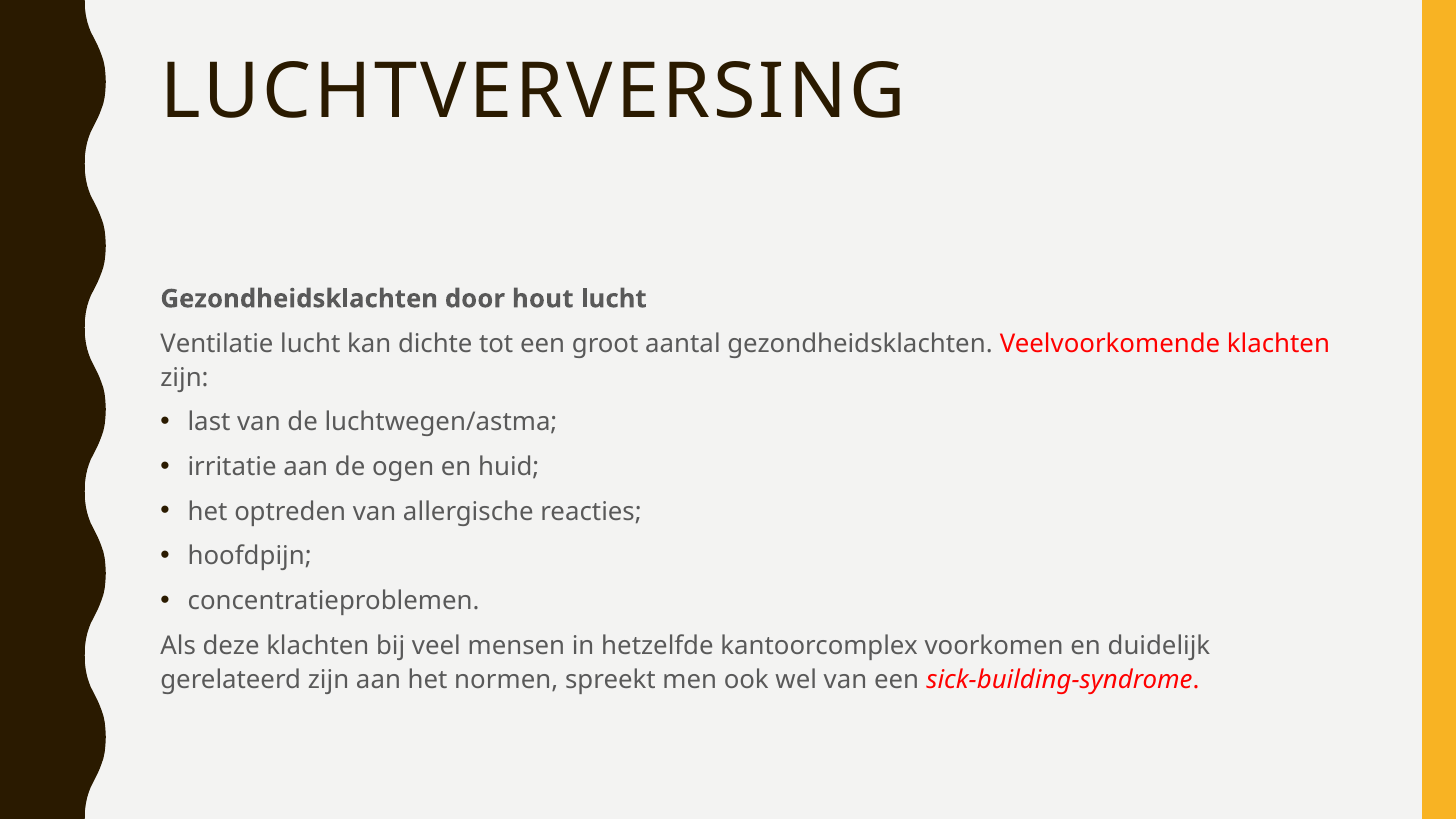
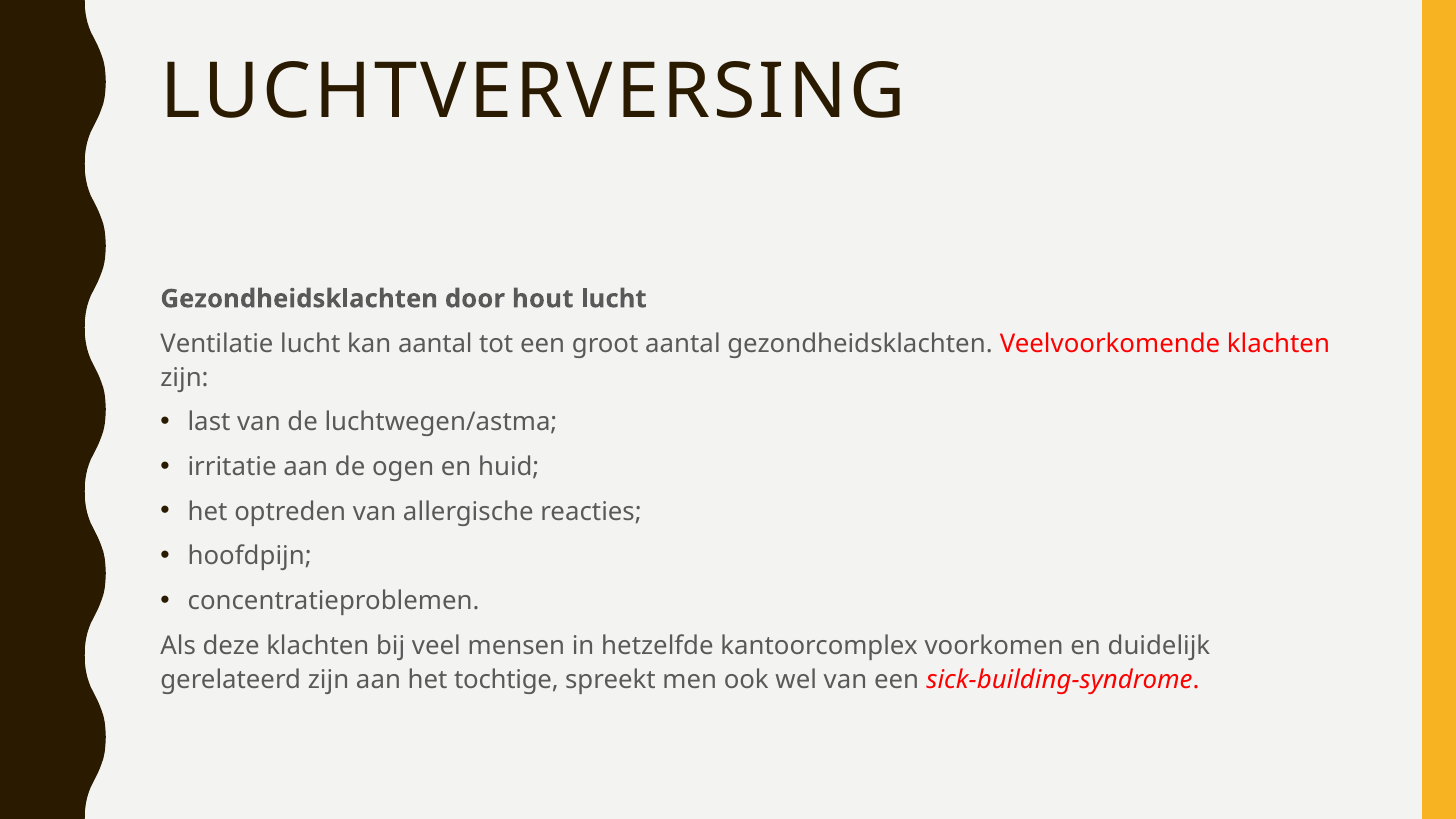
kan dichte: dichte -> aantal (435, 344)
normen: normen -> tochtige (506, 680)
